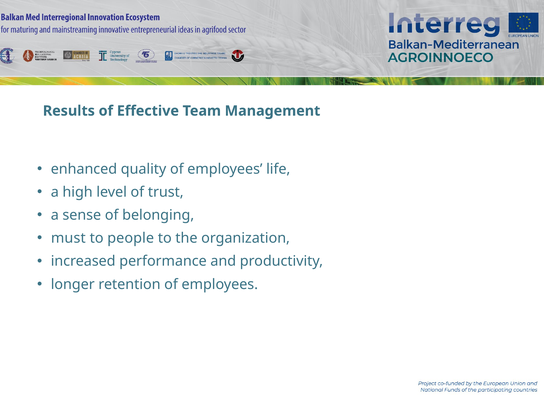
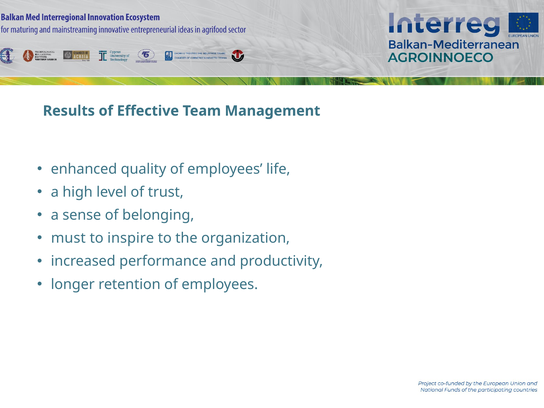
people: people -> inspire (131, 238)
